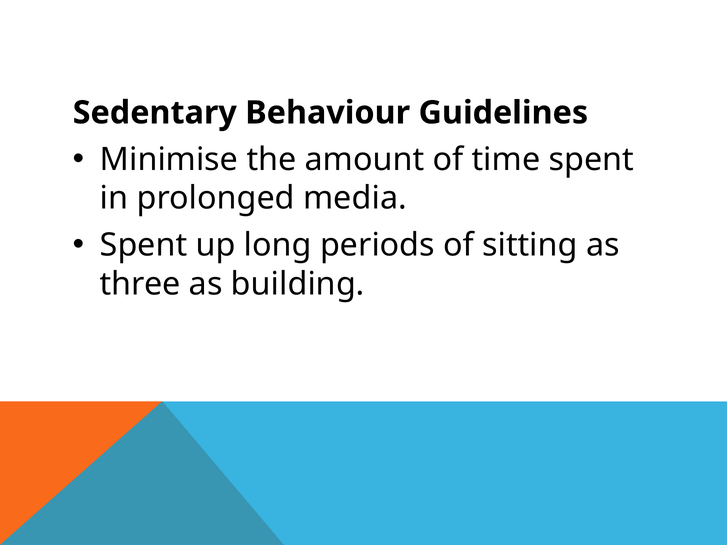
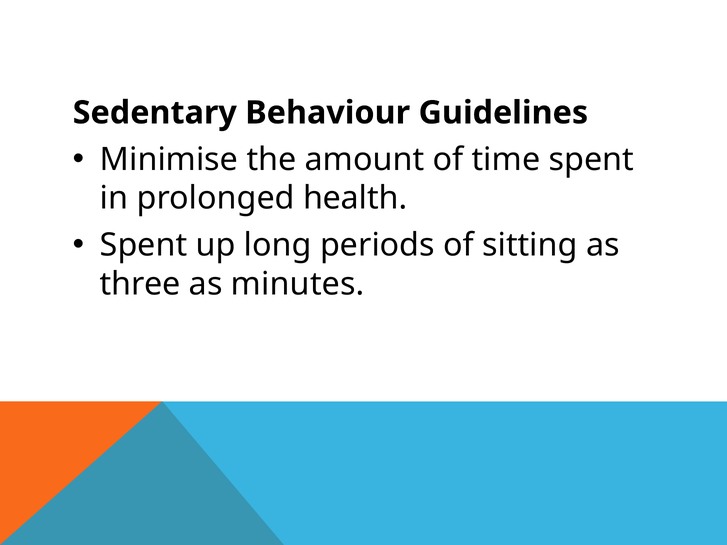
media: media -> health (355, 198)
building: building -> minutes (298, 284)
